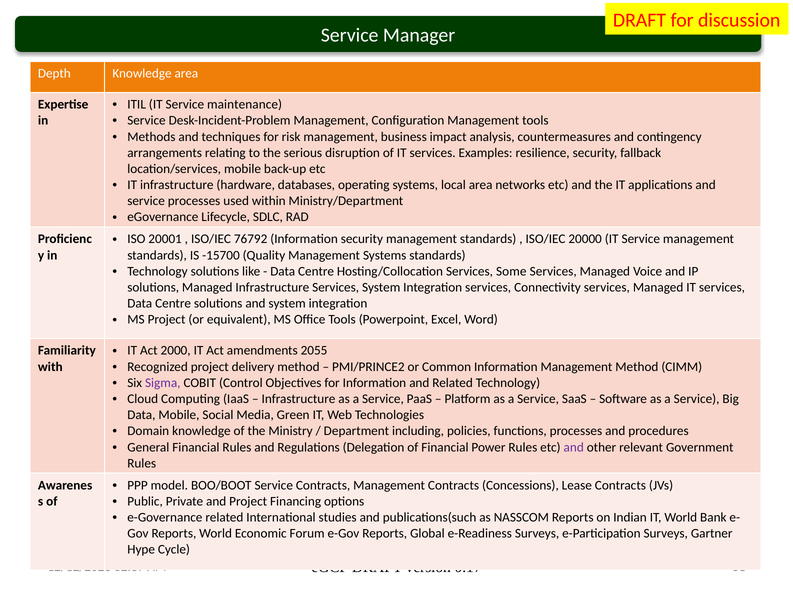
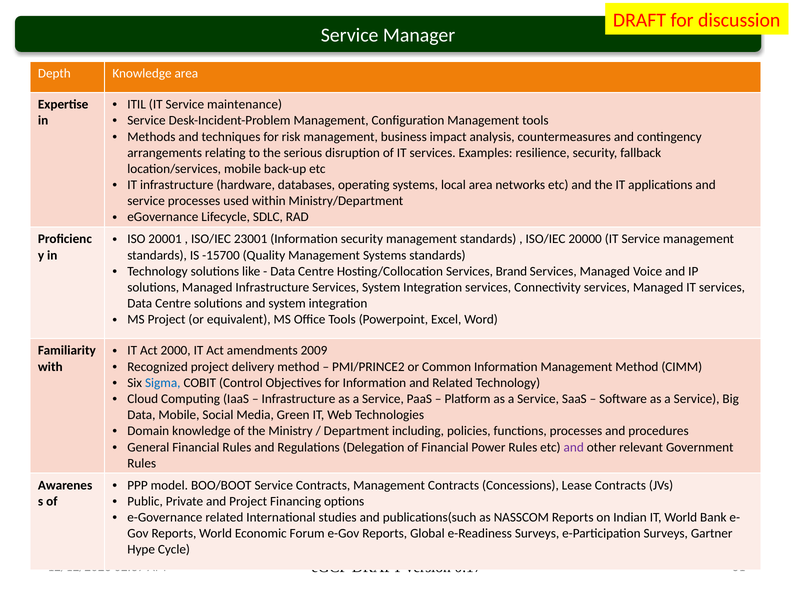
76792: 76792 -> 23001 (251, 239)
Some: Some -> Brand (511, 272)
2055: 2055 -> 2009 (314, 351)
Sigma colour: purple -> blue (163, 383)
